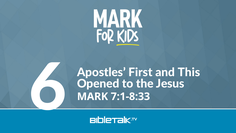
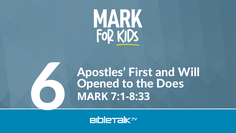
This: This -> Will (189, 72)
Jesus: Jesus -> Does (170, 84)
